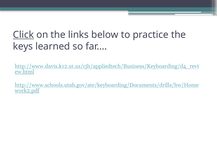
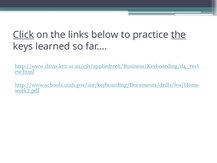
the underline: none -> present (178, 35)
